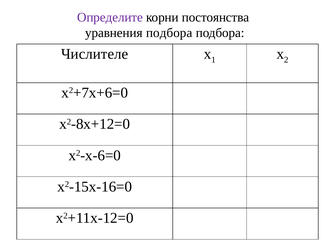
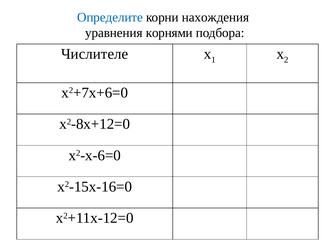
Определите colour: purple -> blue (110, 17)
постоянства: постоянства -> нахождения (216, 17)
уравнения подбора: подбора -> корнями (169, 33)
